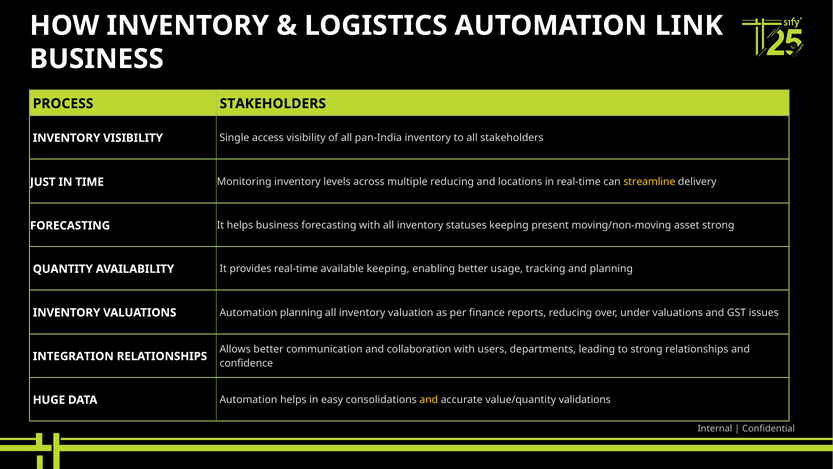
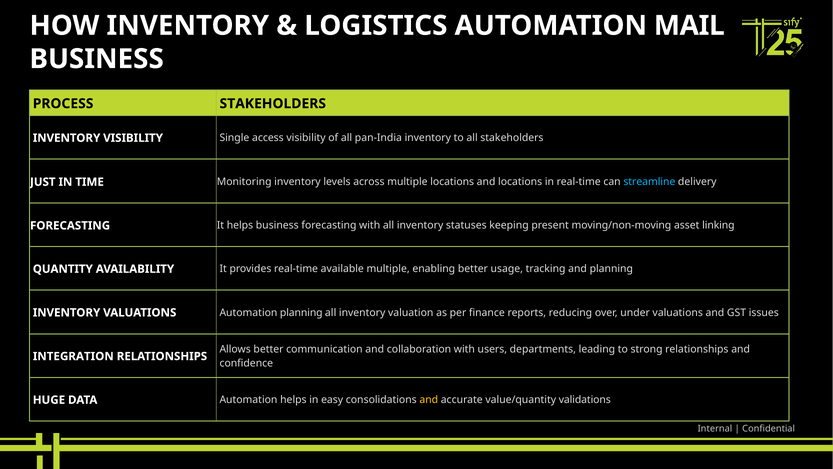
LINK: LINK -> MAIL (689, 26)
multiple reducing: reducing -> locations (452, 182)
streamline colour: yellow -> light blue (649, 182)
asset strong: strong -> linking (718, 225)
available keeping: keeping -> multiple (388, 269)
